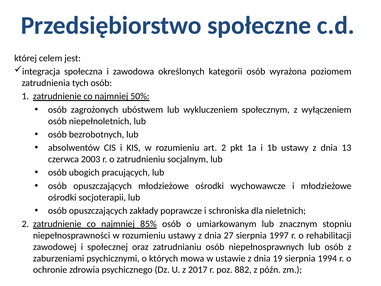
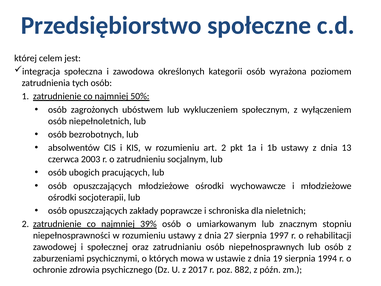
85%: 85% -> 39% (148, 224)
